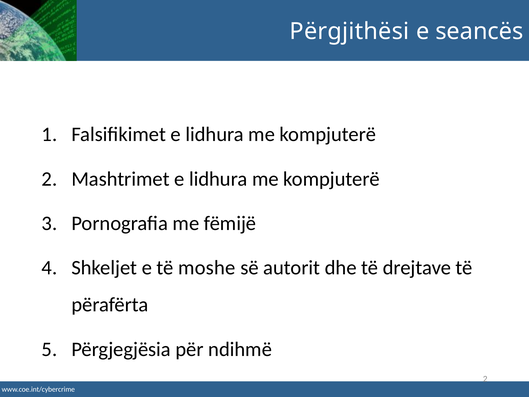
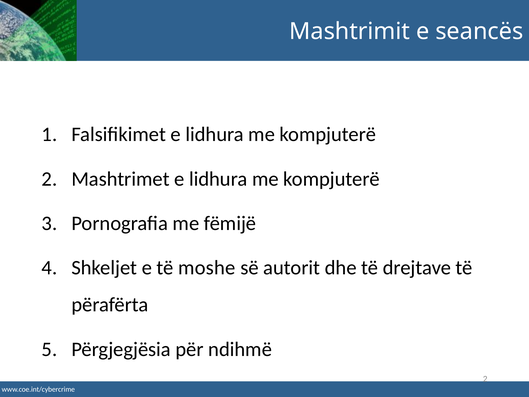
Përgjithësi: Përgjithësi -> Mashtrimit (350, 31)
